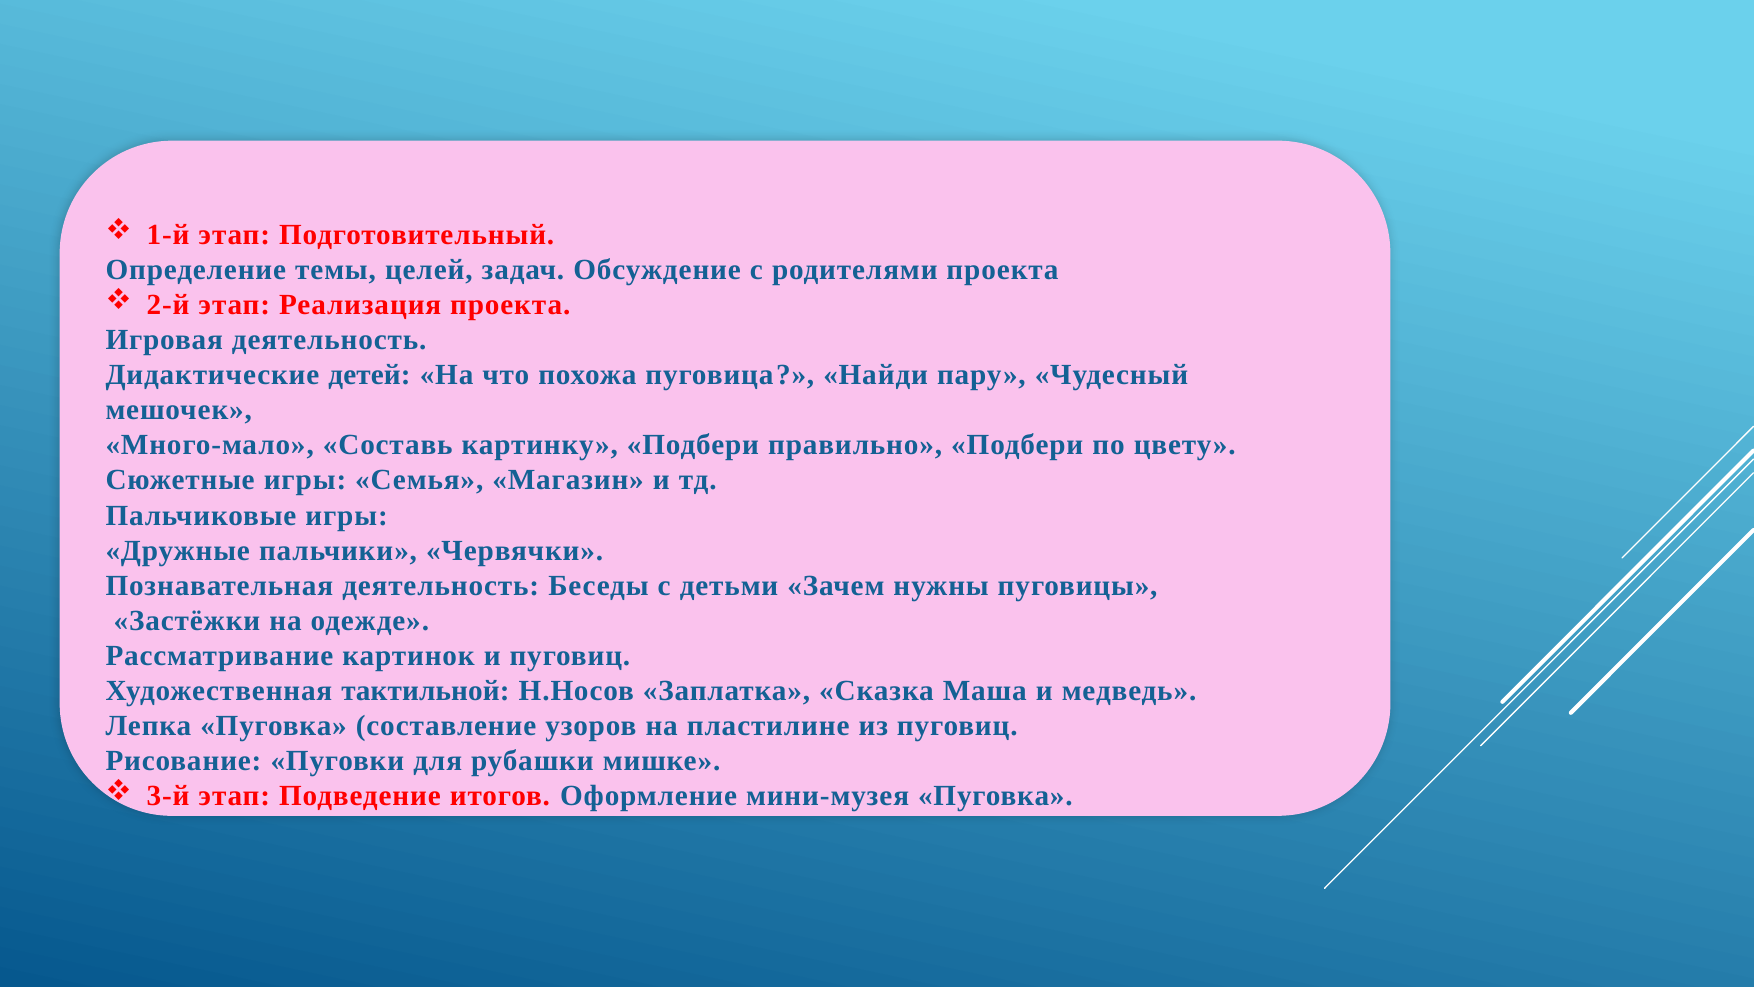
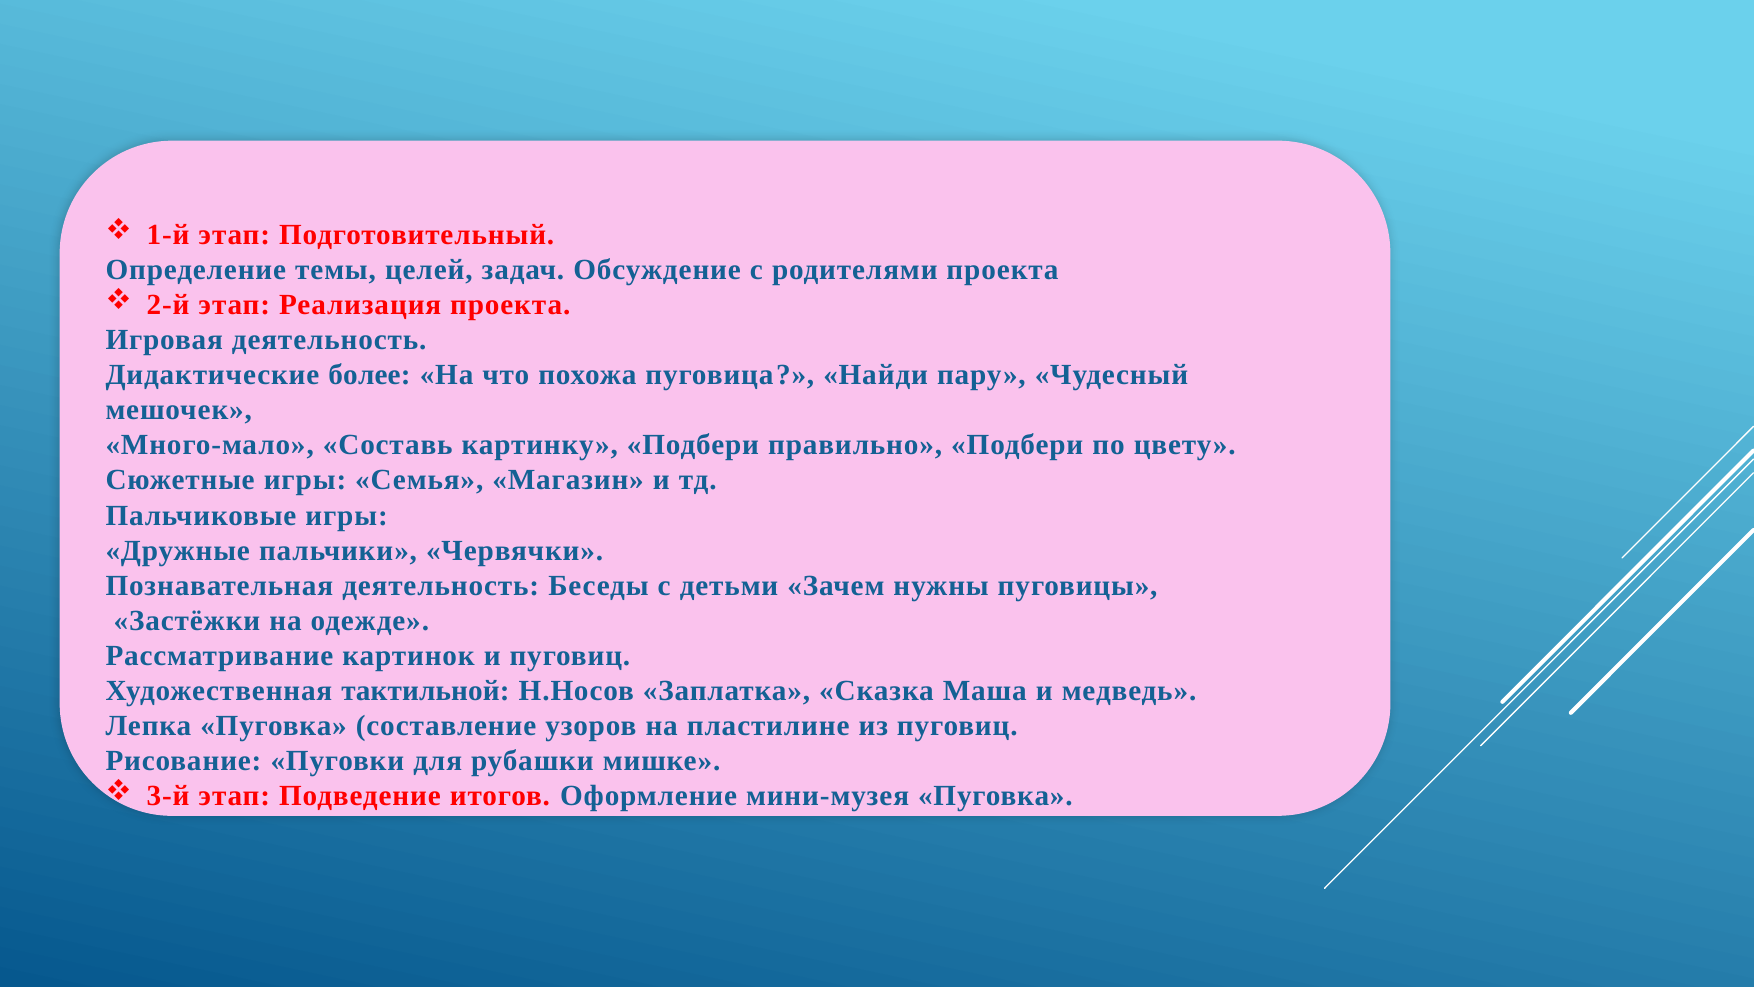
детей: детей -> более (369, 375)
